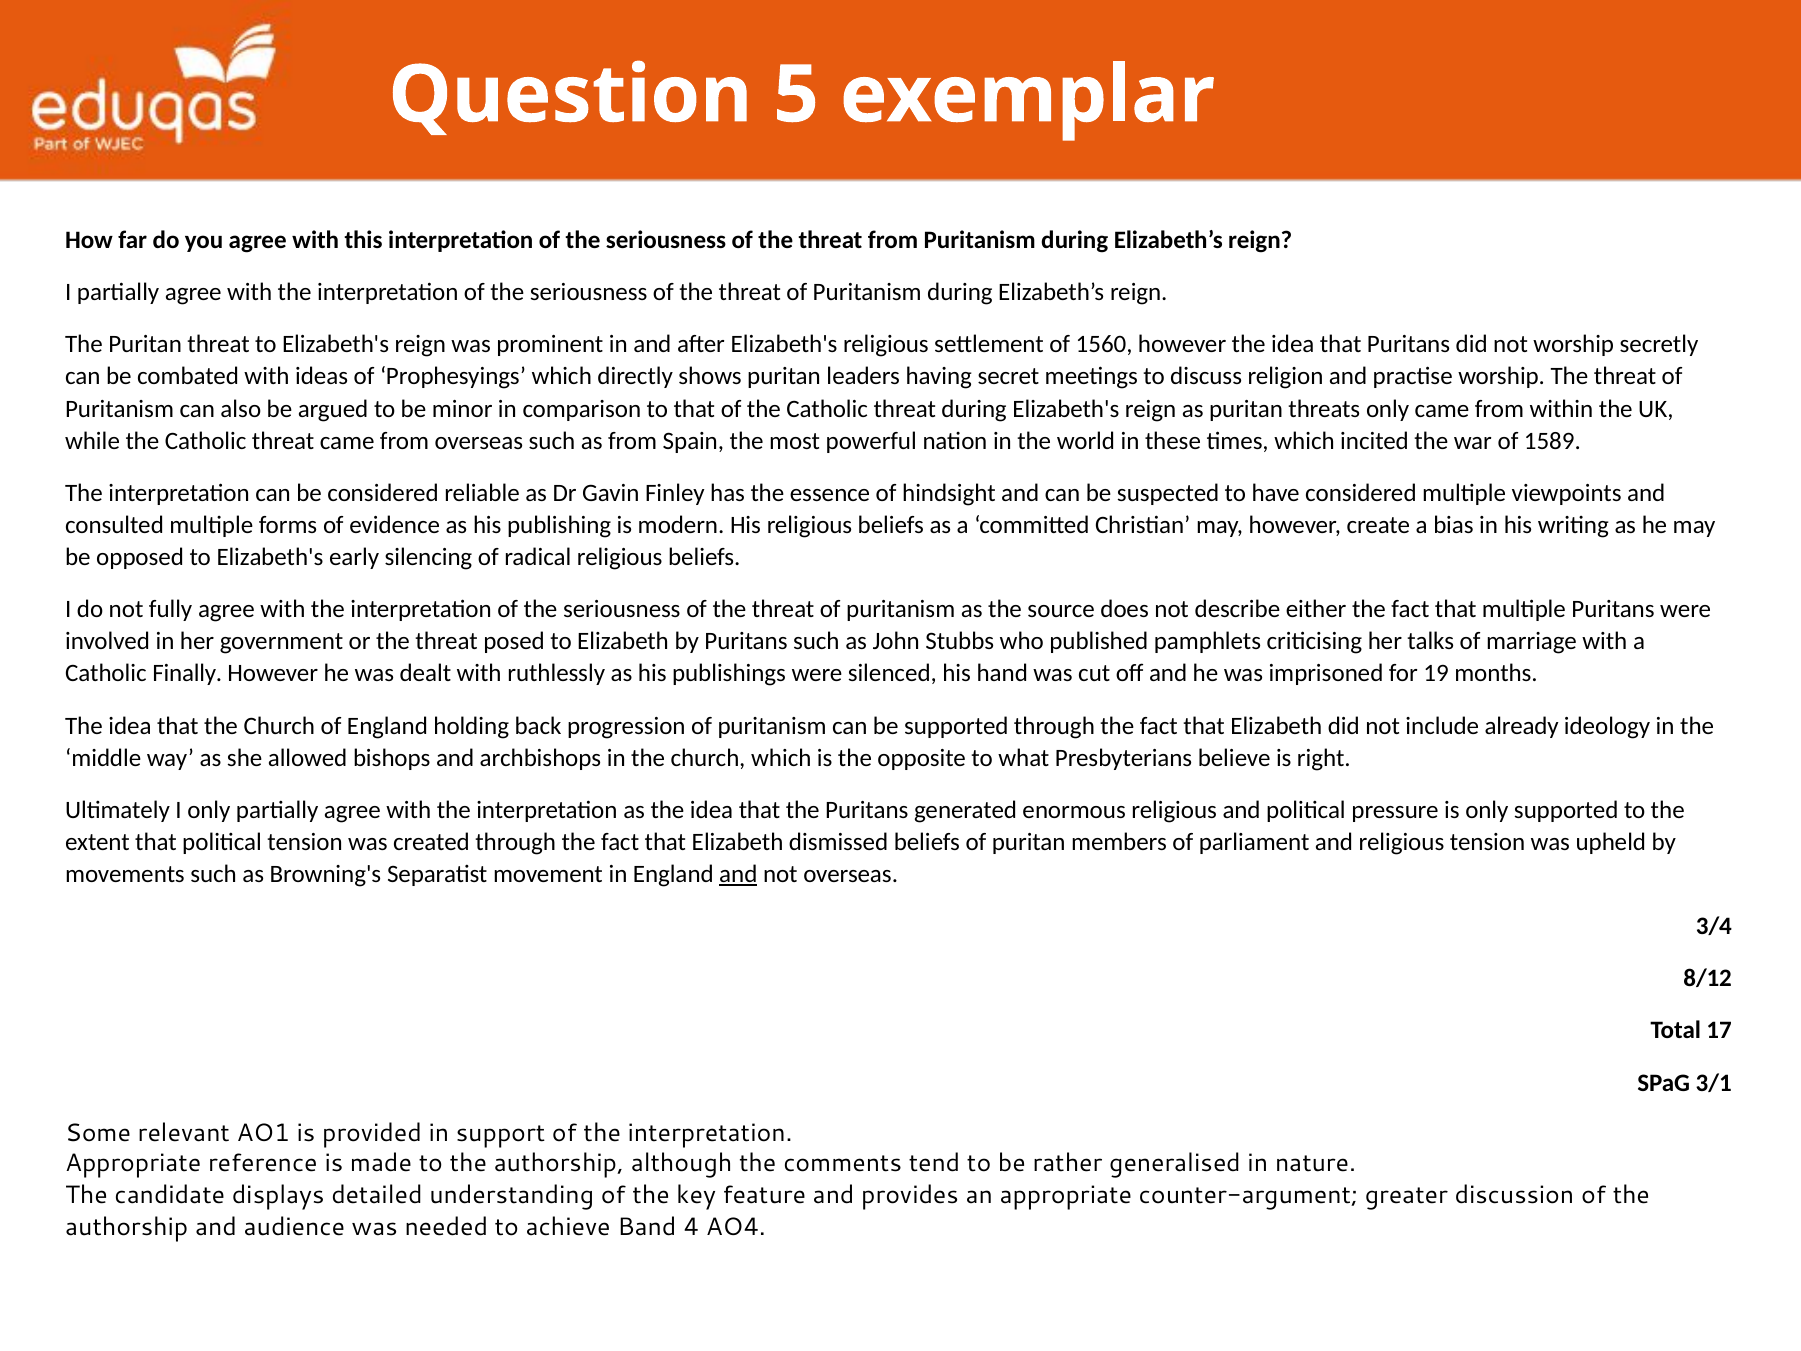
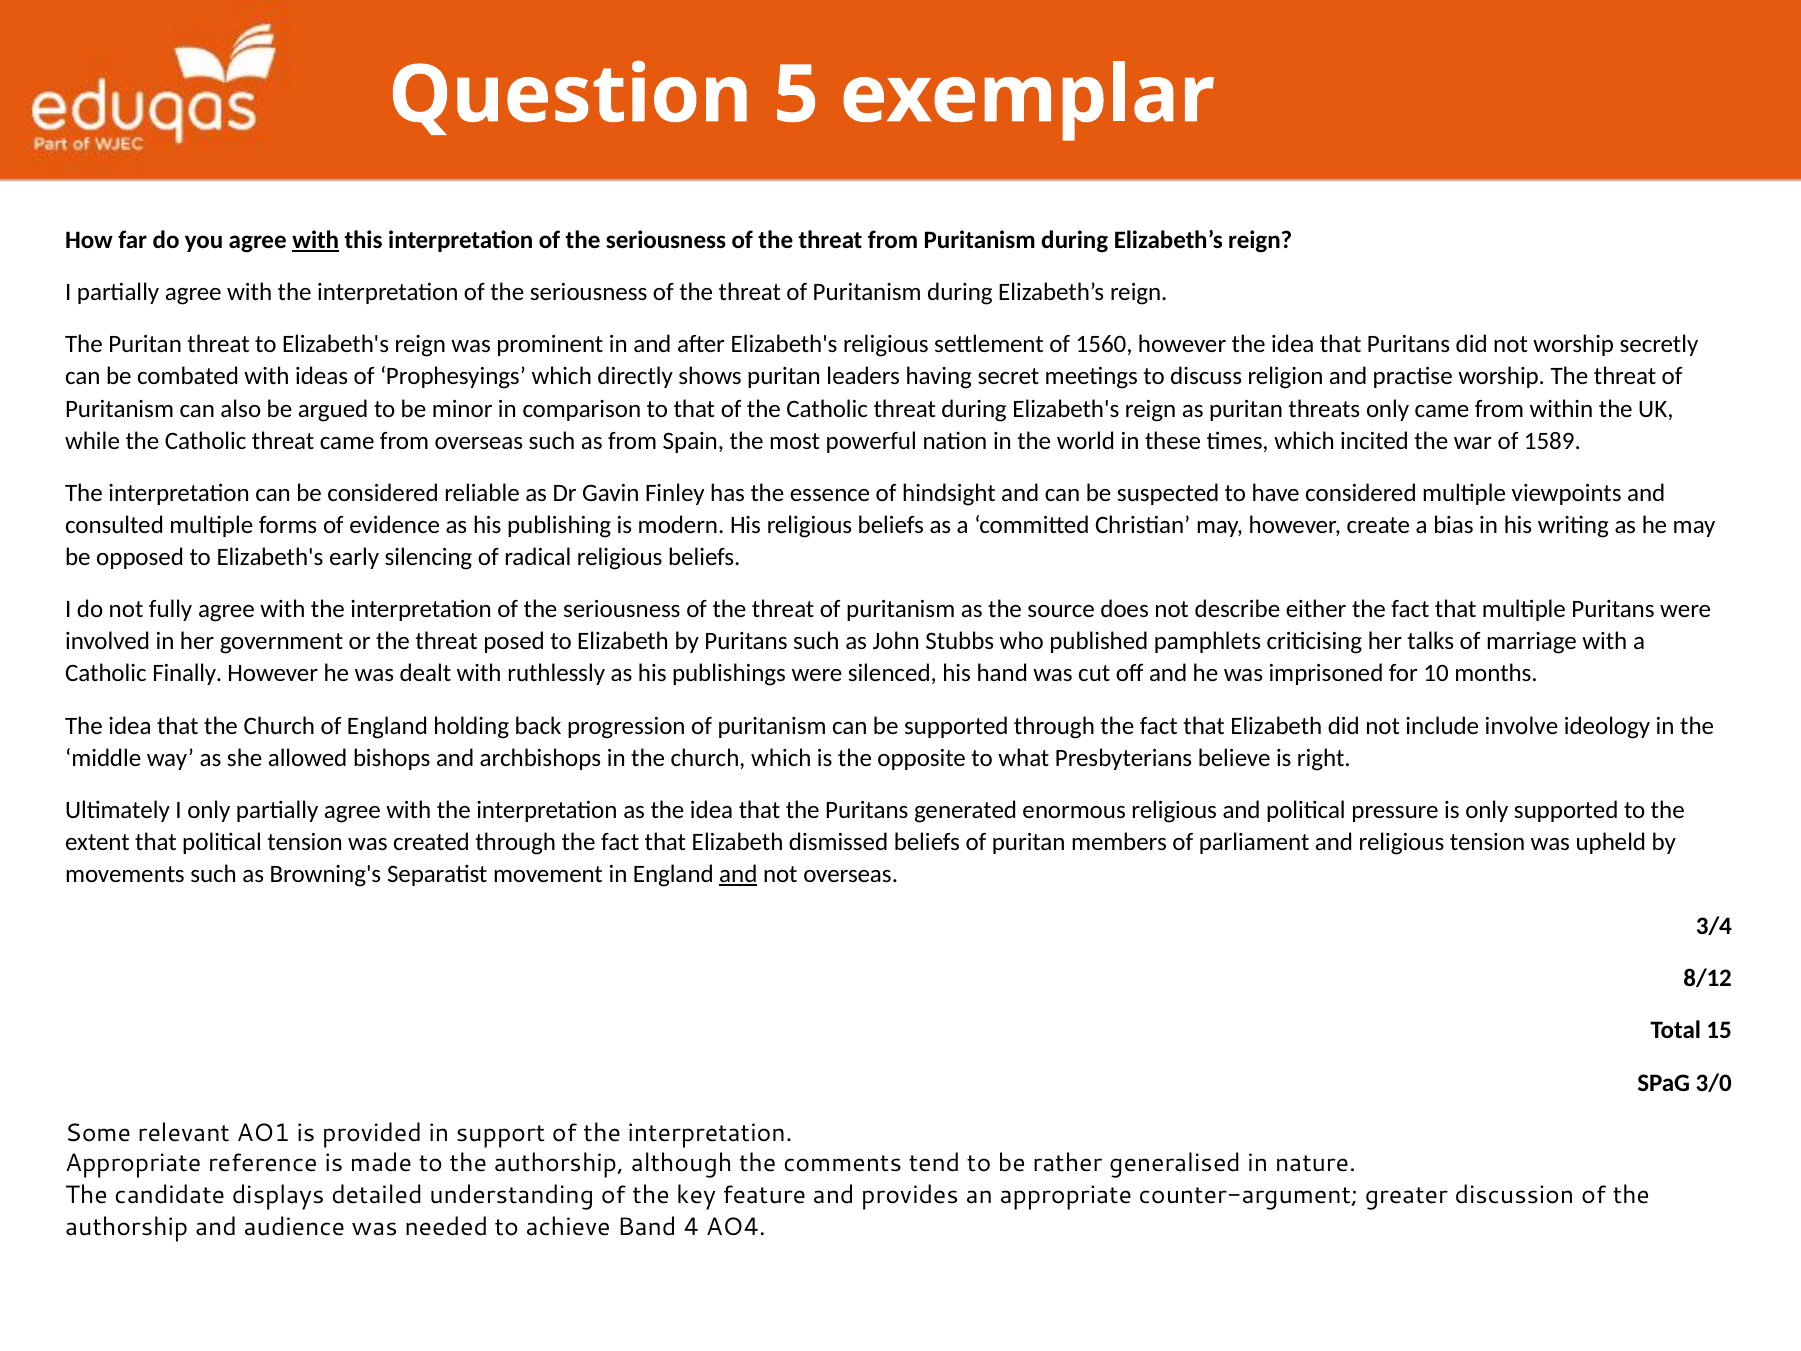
with underline: none -> present (316, 240)
19: 19 -> 10 (1436, 673)
already: already -> involve (1521, 726)
17: 17 -> 15 (1719, 1030)
3/1: 3/1 -> 3/0 (1714, 1083)
